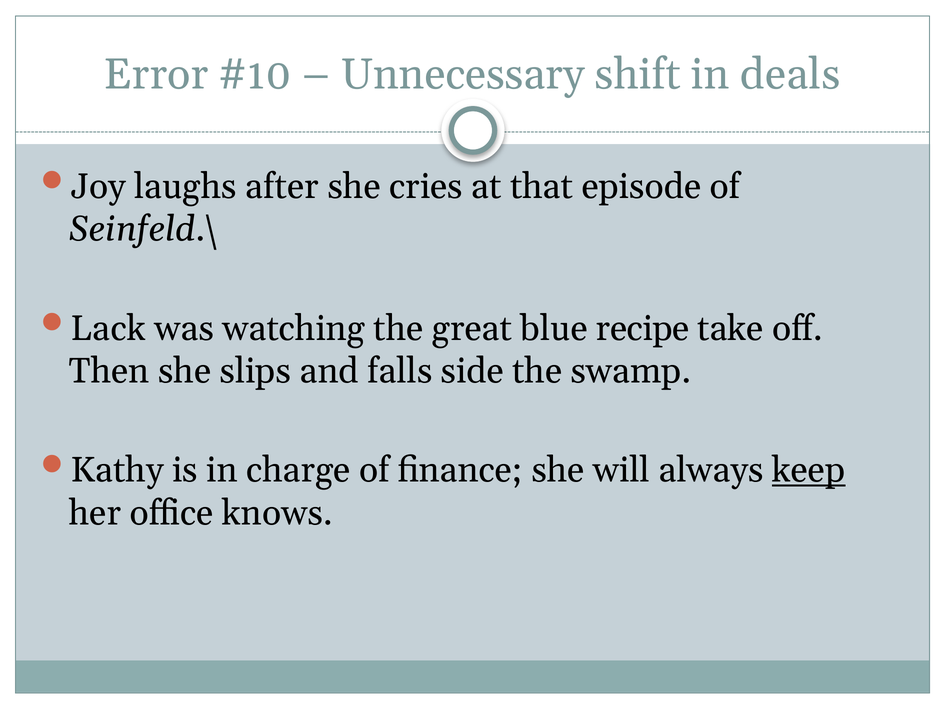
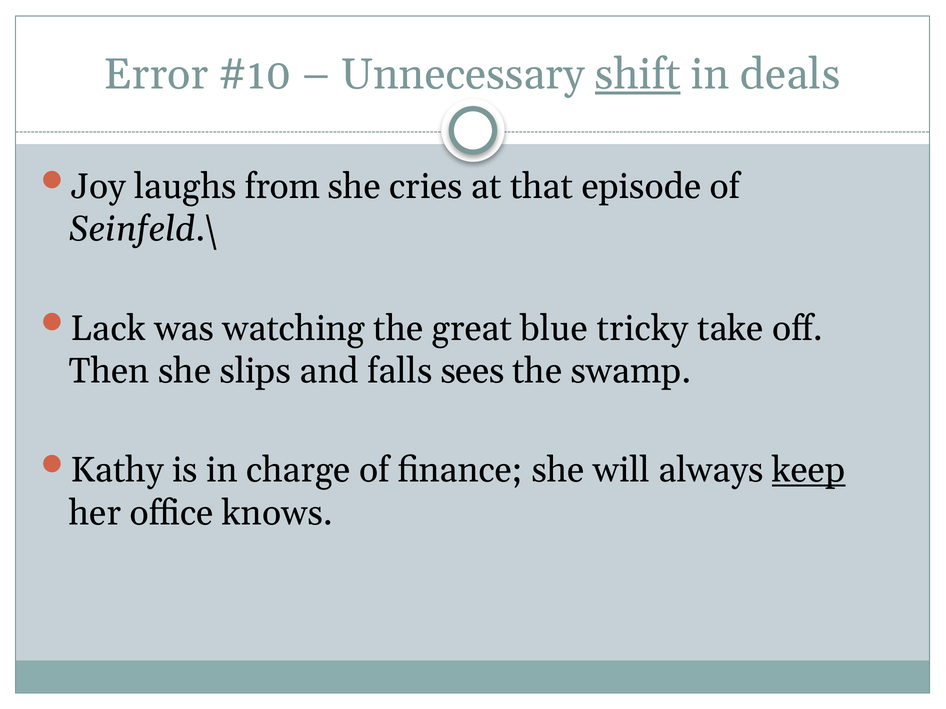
shift underline: none -> present (638, 74)
after: after -> from (282, 187)
recipe: recipe -> tricky (642, 329)
side: side -> sees (472, 371)
